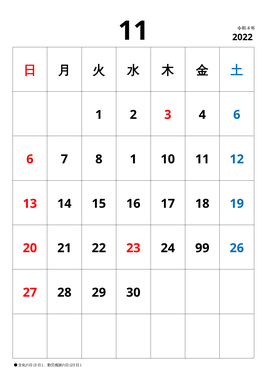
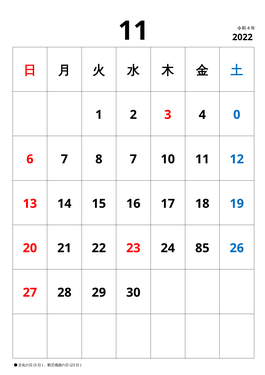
4 6: 6 -> 0 (237, 115)
8 1: 1 -> 7 (133, 159)
99: 99 -> 85 (202, 248)
